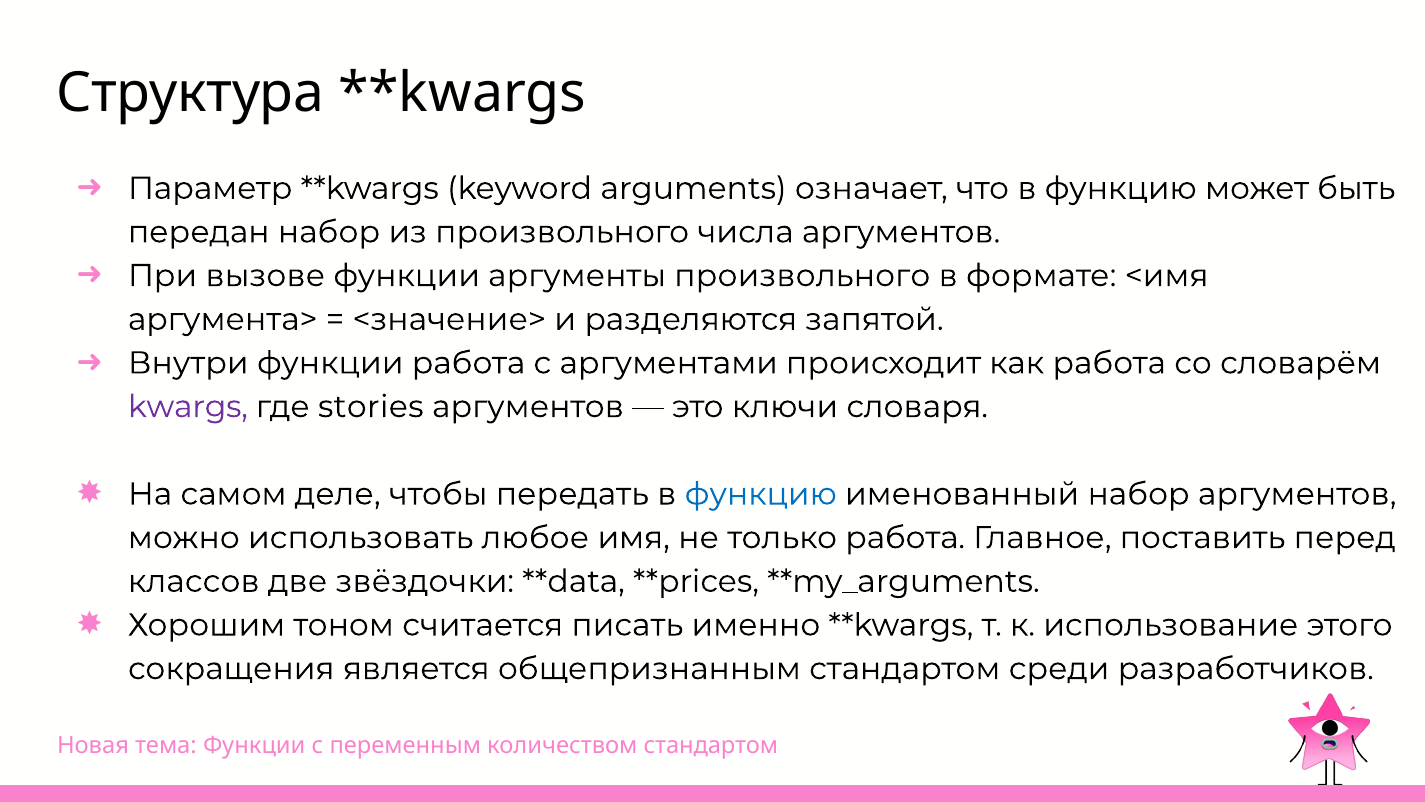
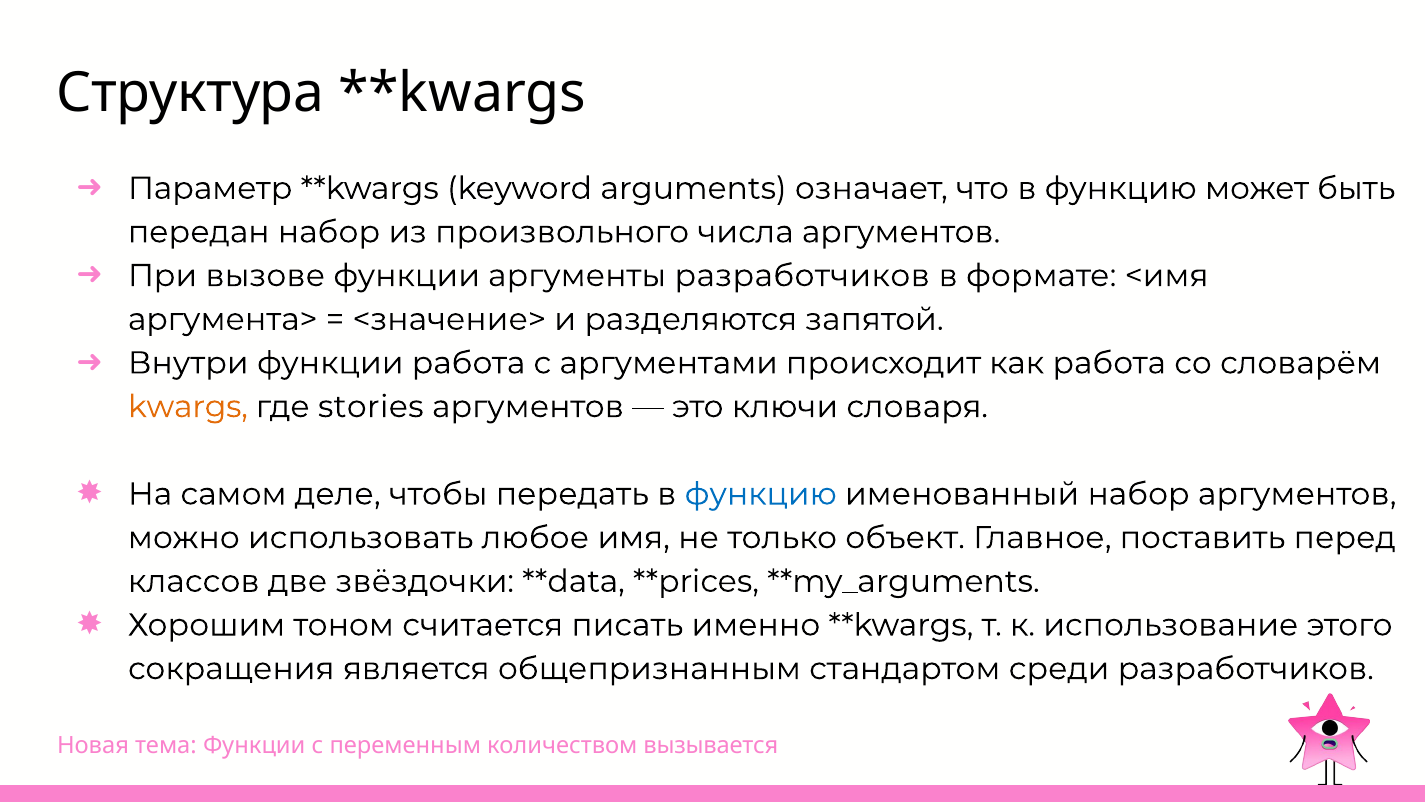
аргументы произвольного: произвольного -> разработчиков (802, 276)
kwargs colour: purple -> orange (188, 407)
только работа: работа -> объект (905, 537)
количеством стандартом: стандартом -> вызывается (711, 745)
